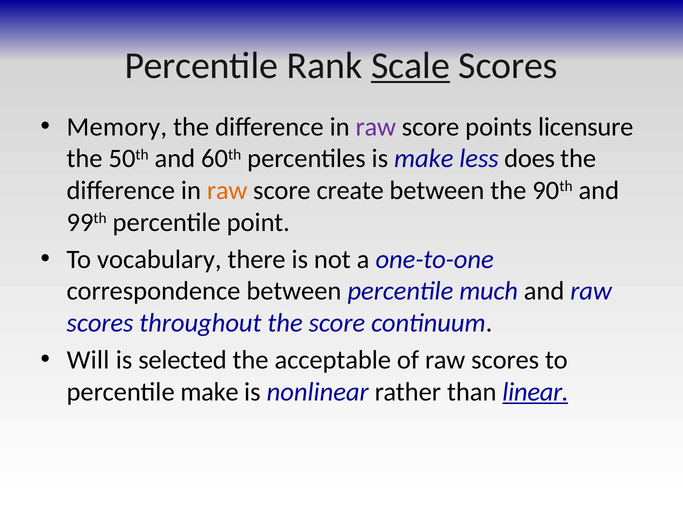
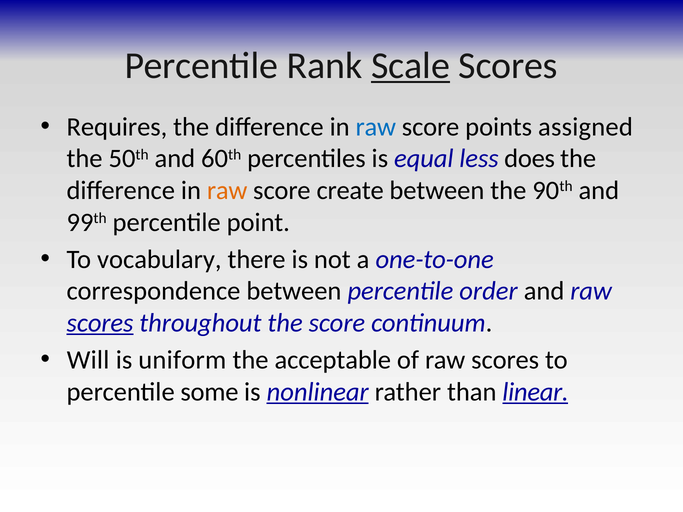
Memory: Memory -> Requires (117, 127)
raw colour: purple -> blue (376, 127)
licensure: licensure -> assigned (585, 127)
is make: make -> equal (424, 159)
much: much -> order (488, 291)
scores underline: none -> present (100, 323)
selected: selected -> uniform (182, 360)
percentile make: make -> some (209, 392)
nonlinear underline: none -> present (318, 392)
